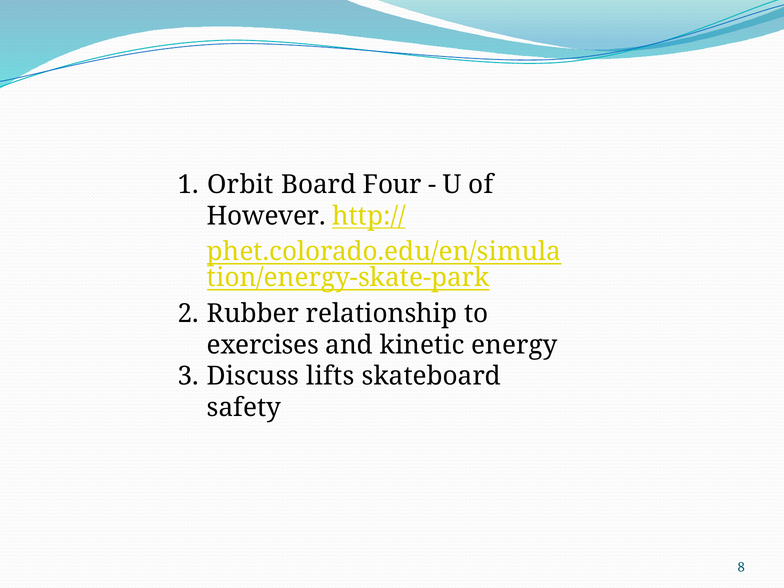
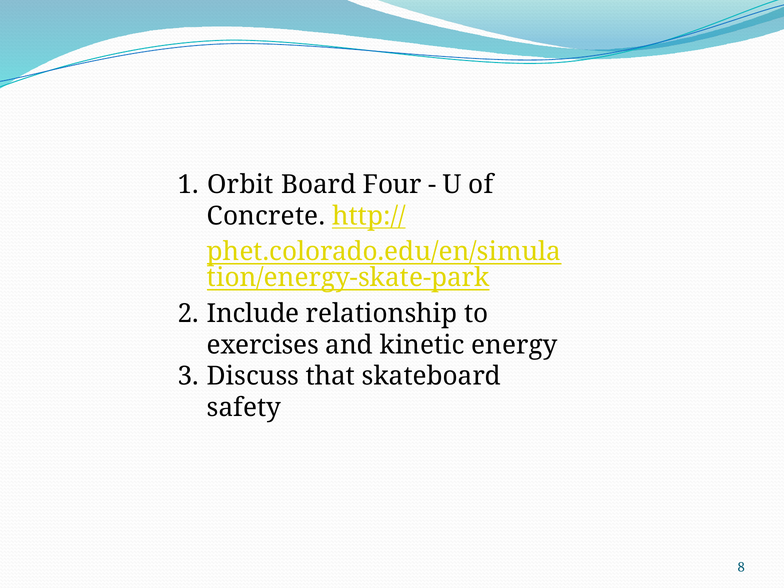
However: However -> Concrete (266, 216)
Rubber: Rubber -> Include (253, 314)
lifts: lifts -> that (331, 376)
